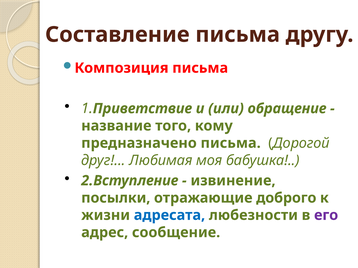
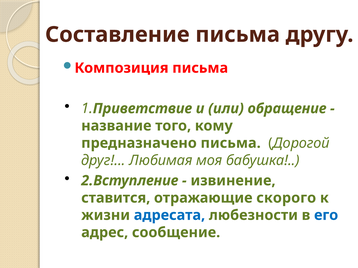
посылки: посылки -> ставится (116, 198)
доброго: доброго -> скорого (286, 198)
его colour: purple -> blue (326, 216)
